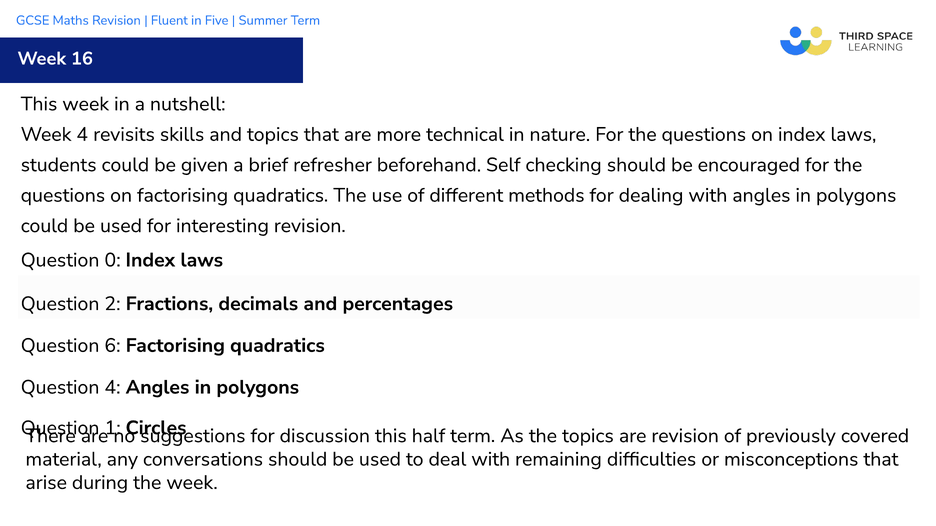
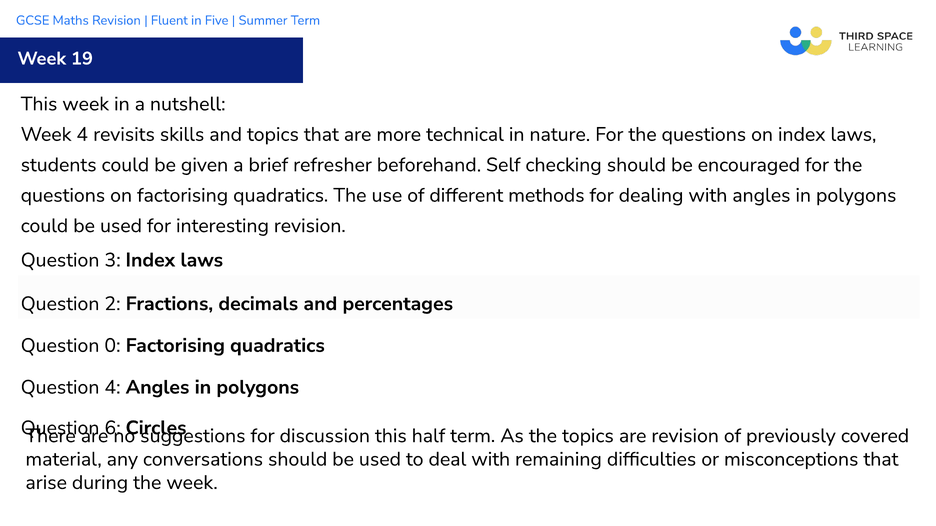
16: 16 -> 19 (82, 59)
0: 0 -> 3 (113, 260)
6: 6 -> 0 (112, 346)
1: 1 -> 6 (113, 428)
